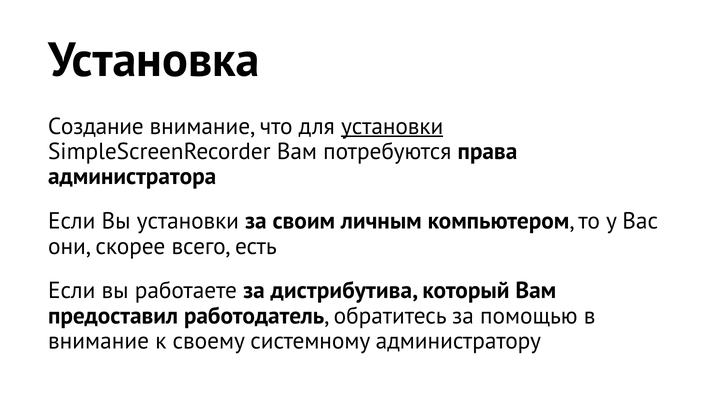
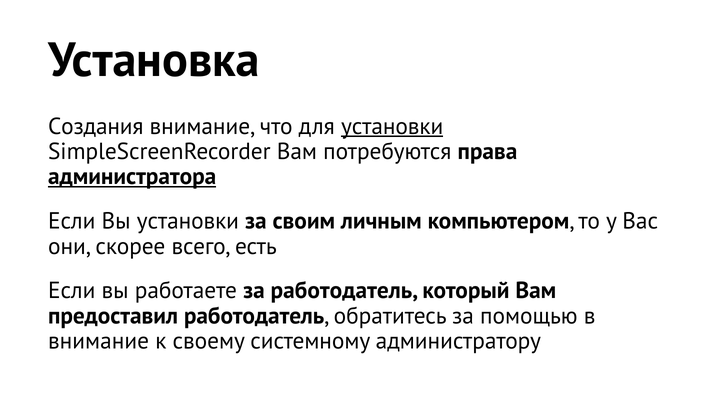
Создание: Создание -> Создания (96, 126)
администратора underline: none -> present (132, 177)
за дистрибутива: дистрибутива -> работодатель (344, 291)
